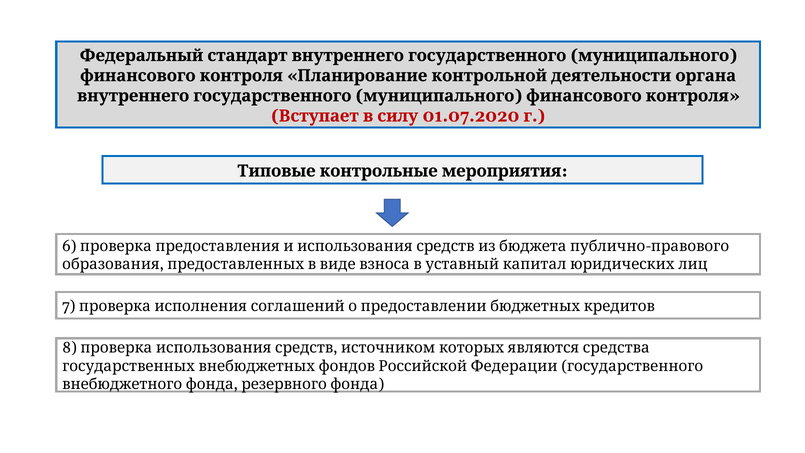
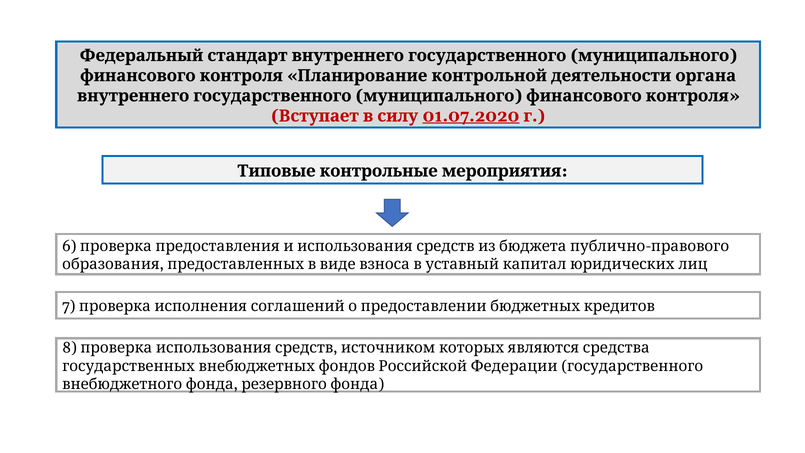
01.07.2020 underline: none -> present (471, 116)
